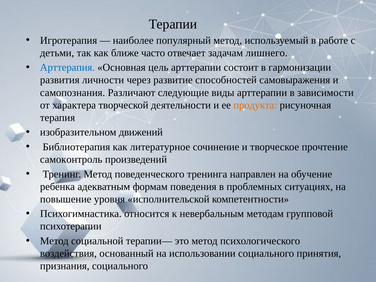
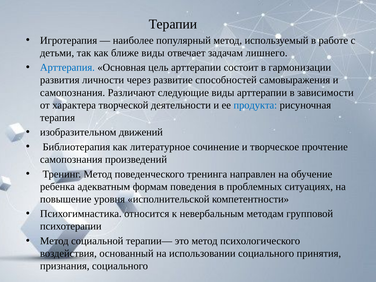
ближе часто: часто -> виды (153, 53)
продукта colour: orange -> blue (255, 105)
самоконтроль: самоконтроль -> самопознания (71, 159)
